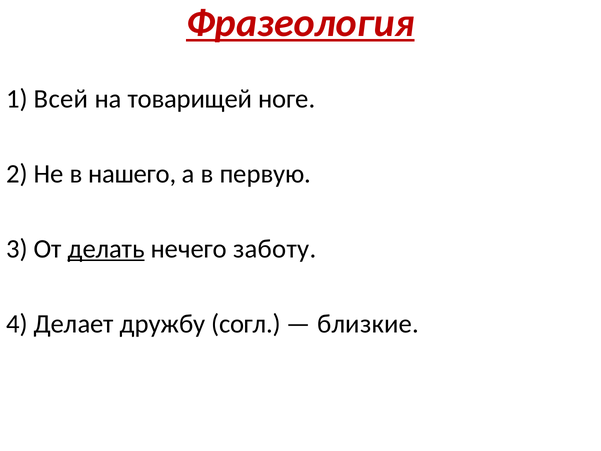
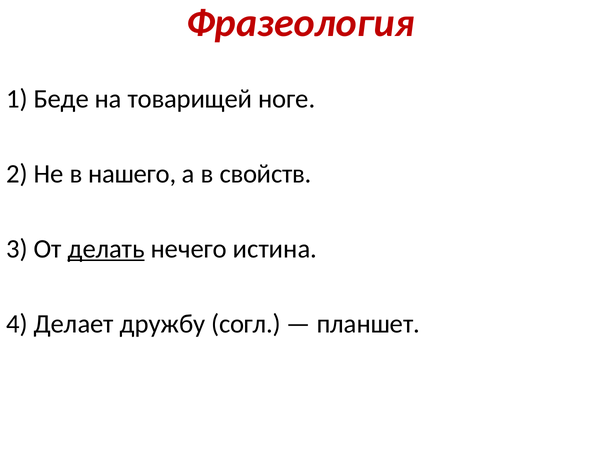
Фразеология underline: present -> none (300, 23)
Всей: Всей -> Беде (61, 99)
первую: первую -> свойств (265, 174)
заботу: заботу -> истина (275, 249)
близкие: близкие -> планшет (368, 324)
